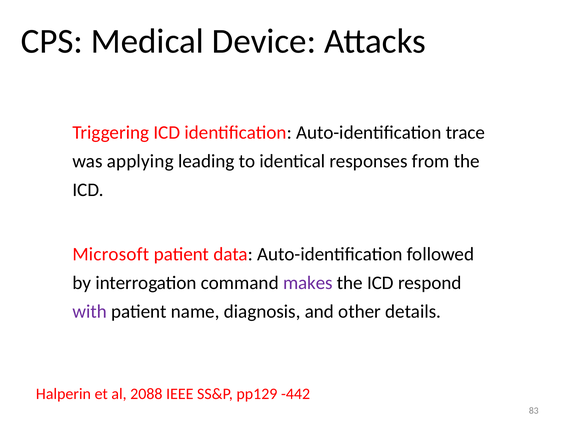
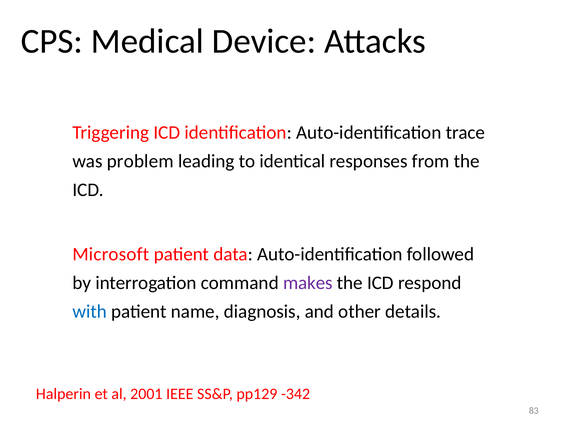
applying: applying -> problem (140, 161)
with colour: purple -> blue (90, 312)
2088: 2088 -> 2001 (146, 394)
-442: -442 -> -342 (296, 394)
